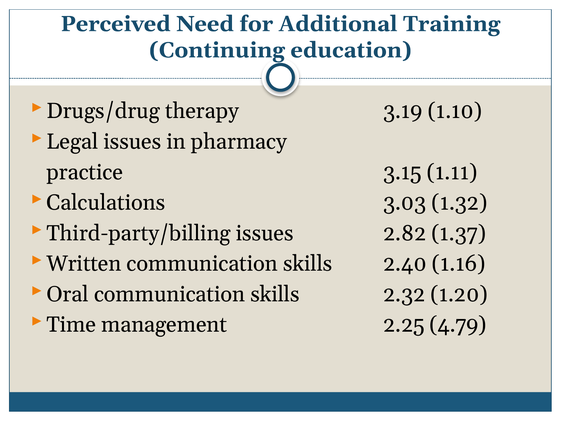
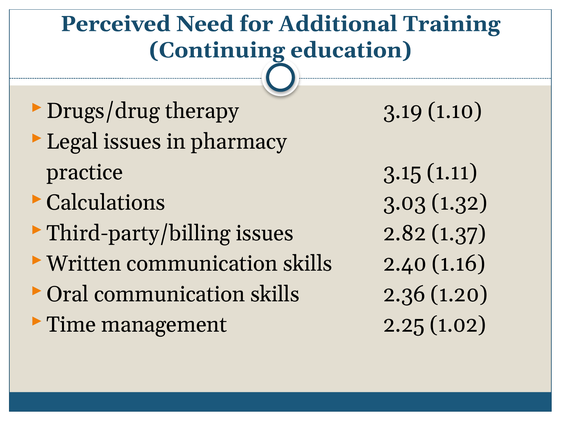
2.32: 2.32 -> 2.36 (404, 294)
4.79: 4.79 -> 1.02 (458, 325)
